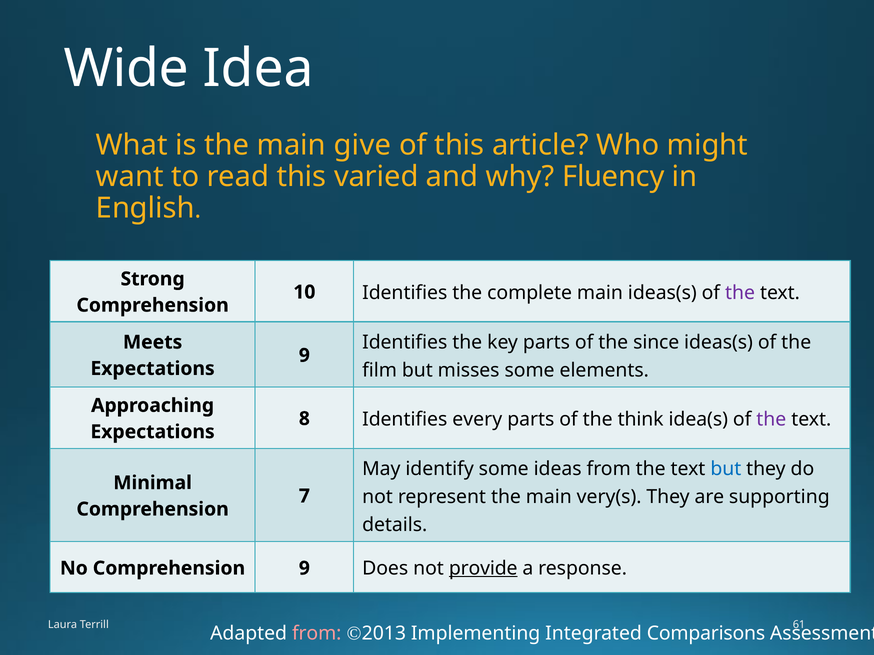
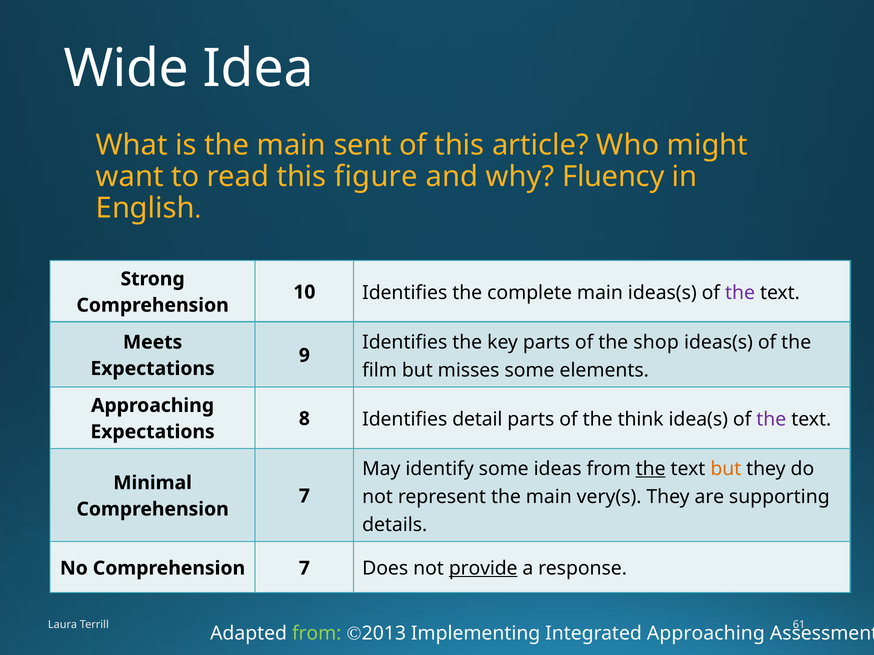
give: give -> sent (363, 145)
varied: varied -> figure (376, 177)
since: since -> shop (656, 342)
every: every -> detail (477, 420)
the underline: none -> present (651, 469)
but colour: blue -> orange (726, 469)
No Comprehension 9: 9 -> 7 (304, 569)
from colour: pink -> light green (317, 634)
Integrated Comparisons: Comparisons -> Approaching (706, 634)
